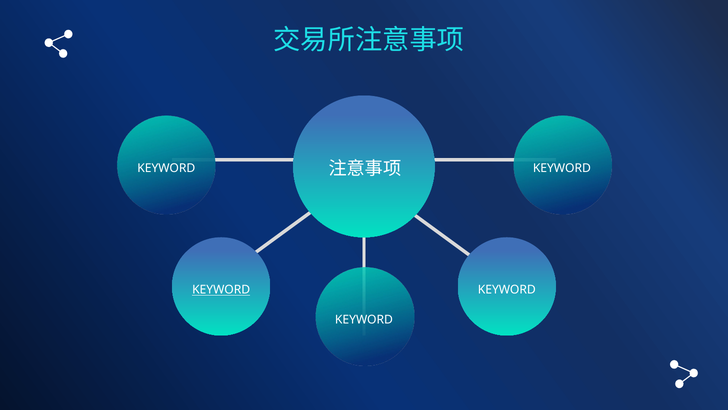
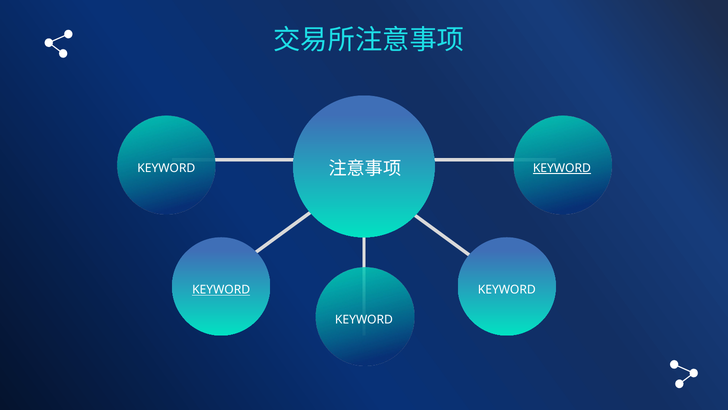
KEYWORD underline: none -> present (562, 168)
